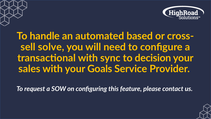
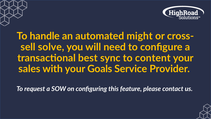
based: based -> might (140, 36)
transactional with: with -> best (88, 58)
decision: decision -> content (153, 58)
